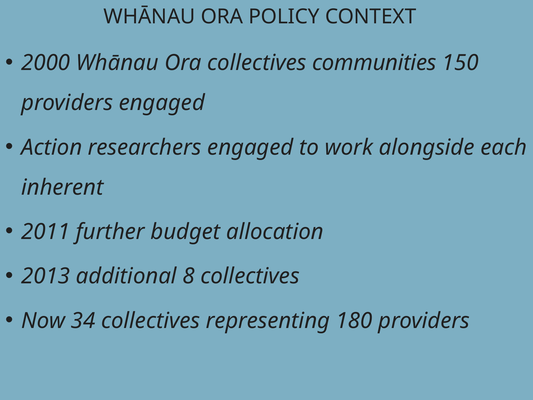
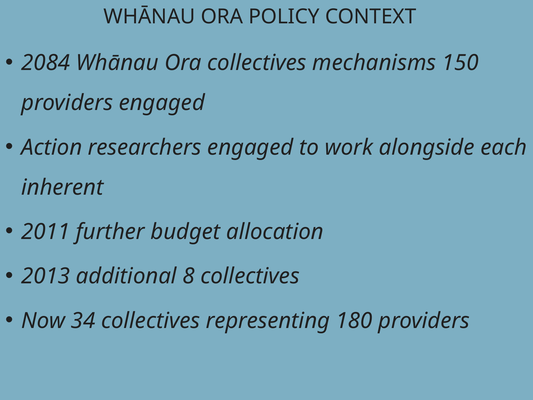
2000: 2000 -> 2084 (46, 63)
communities: communities -> mechanisms (374, 63)
